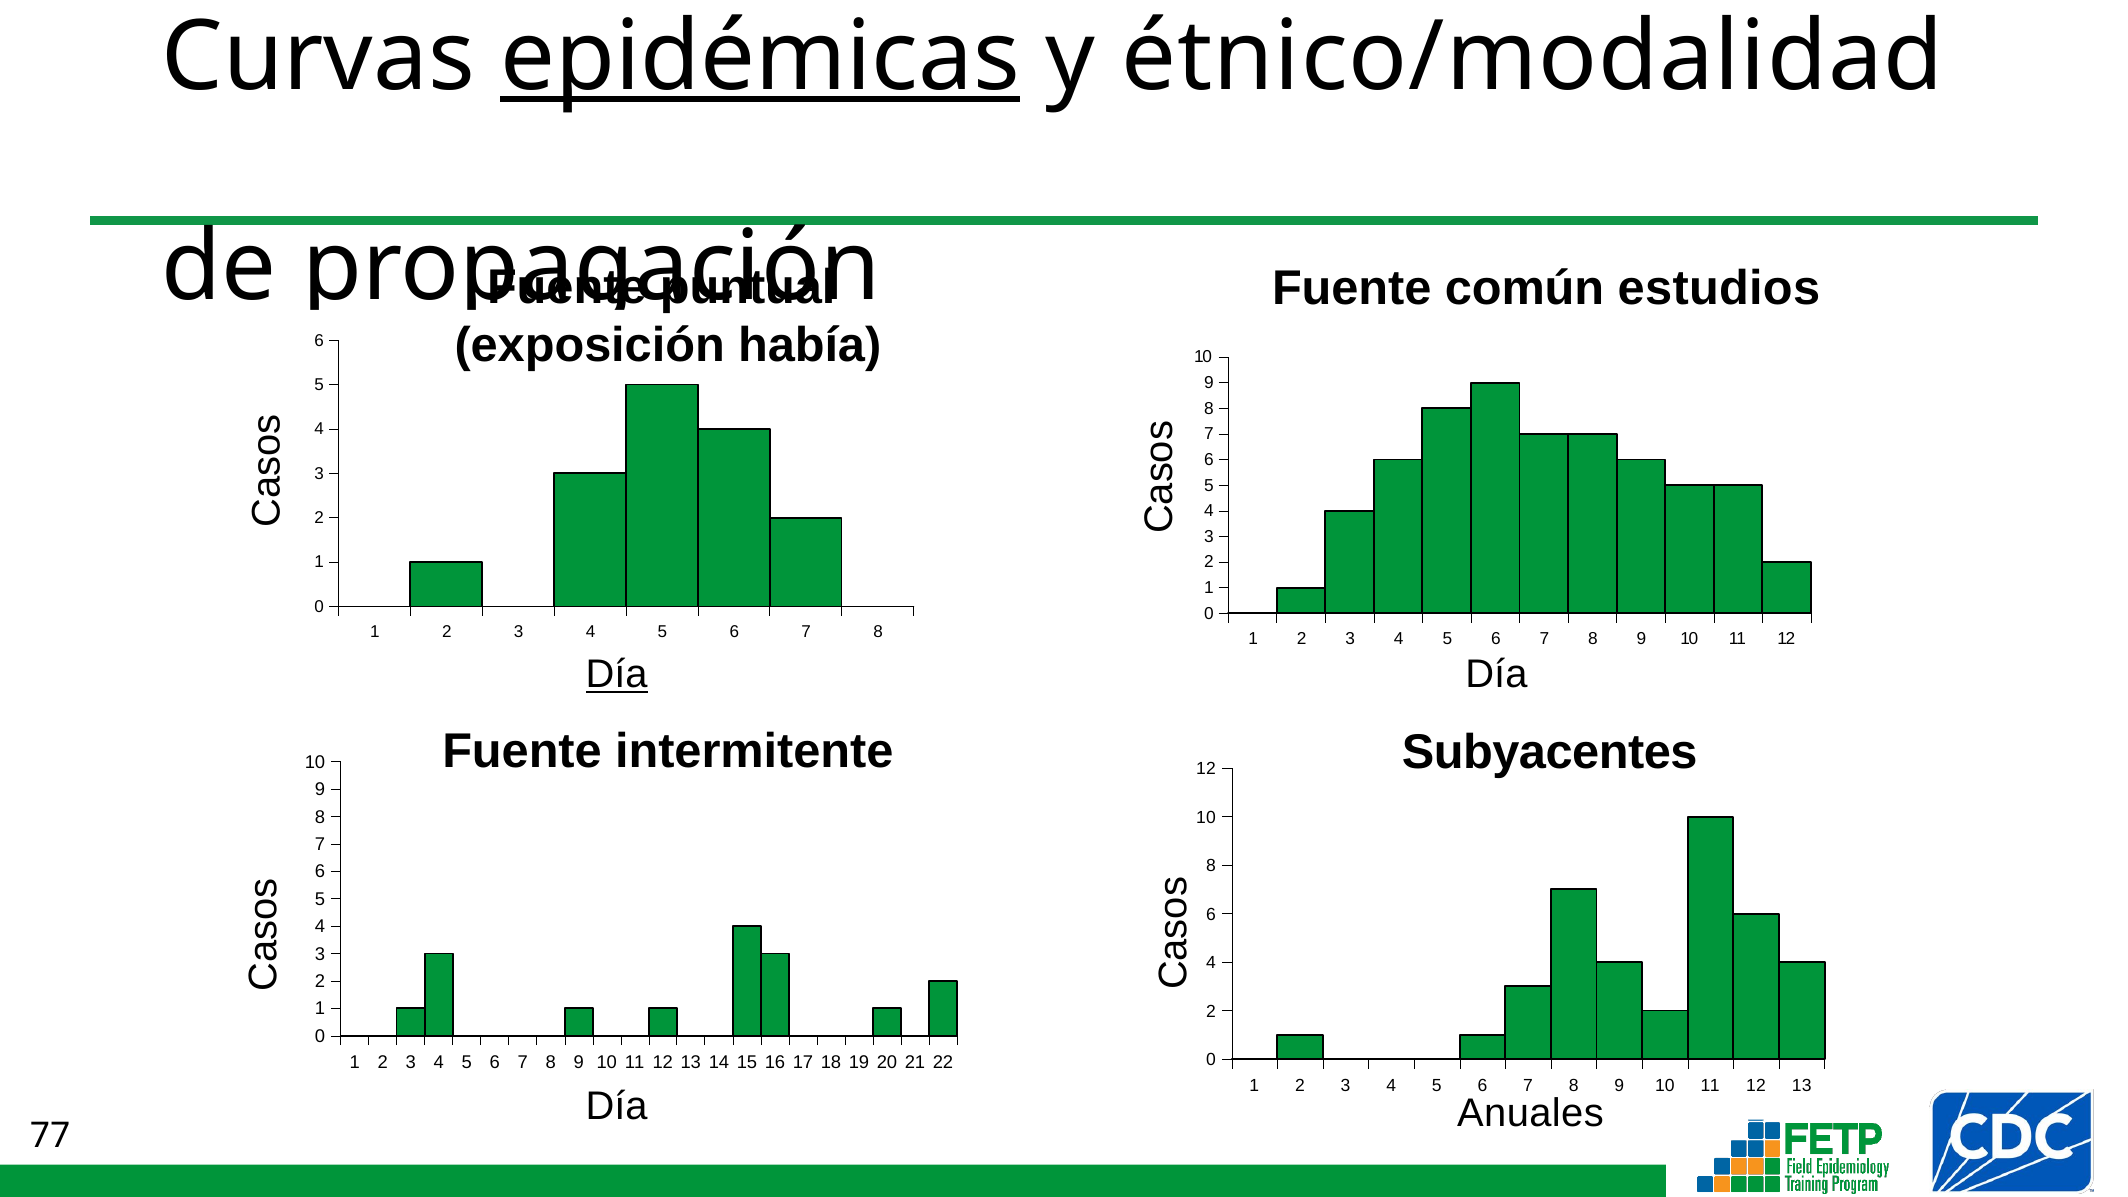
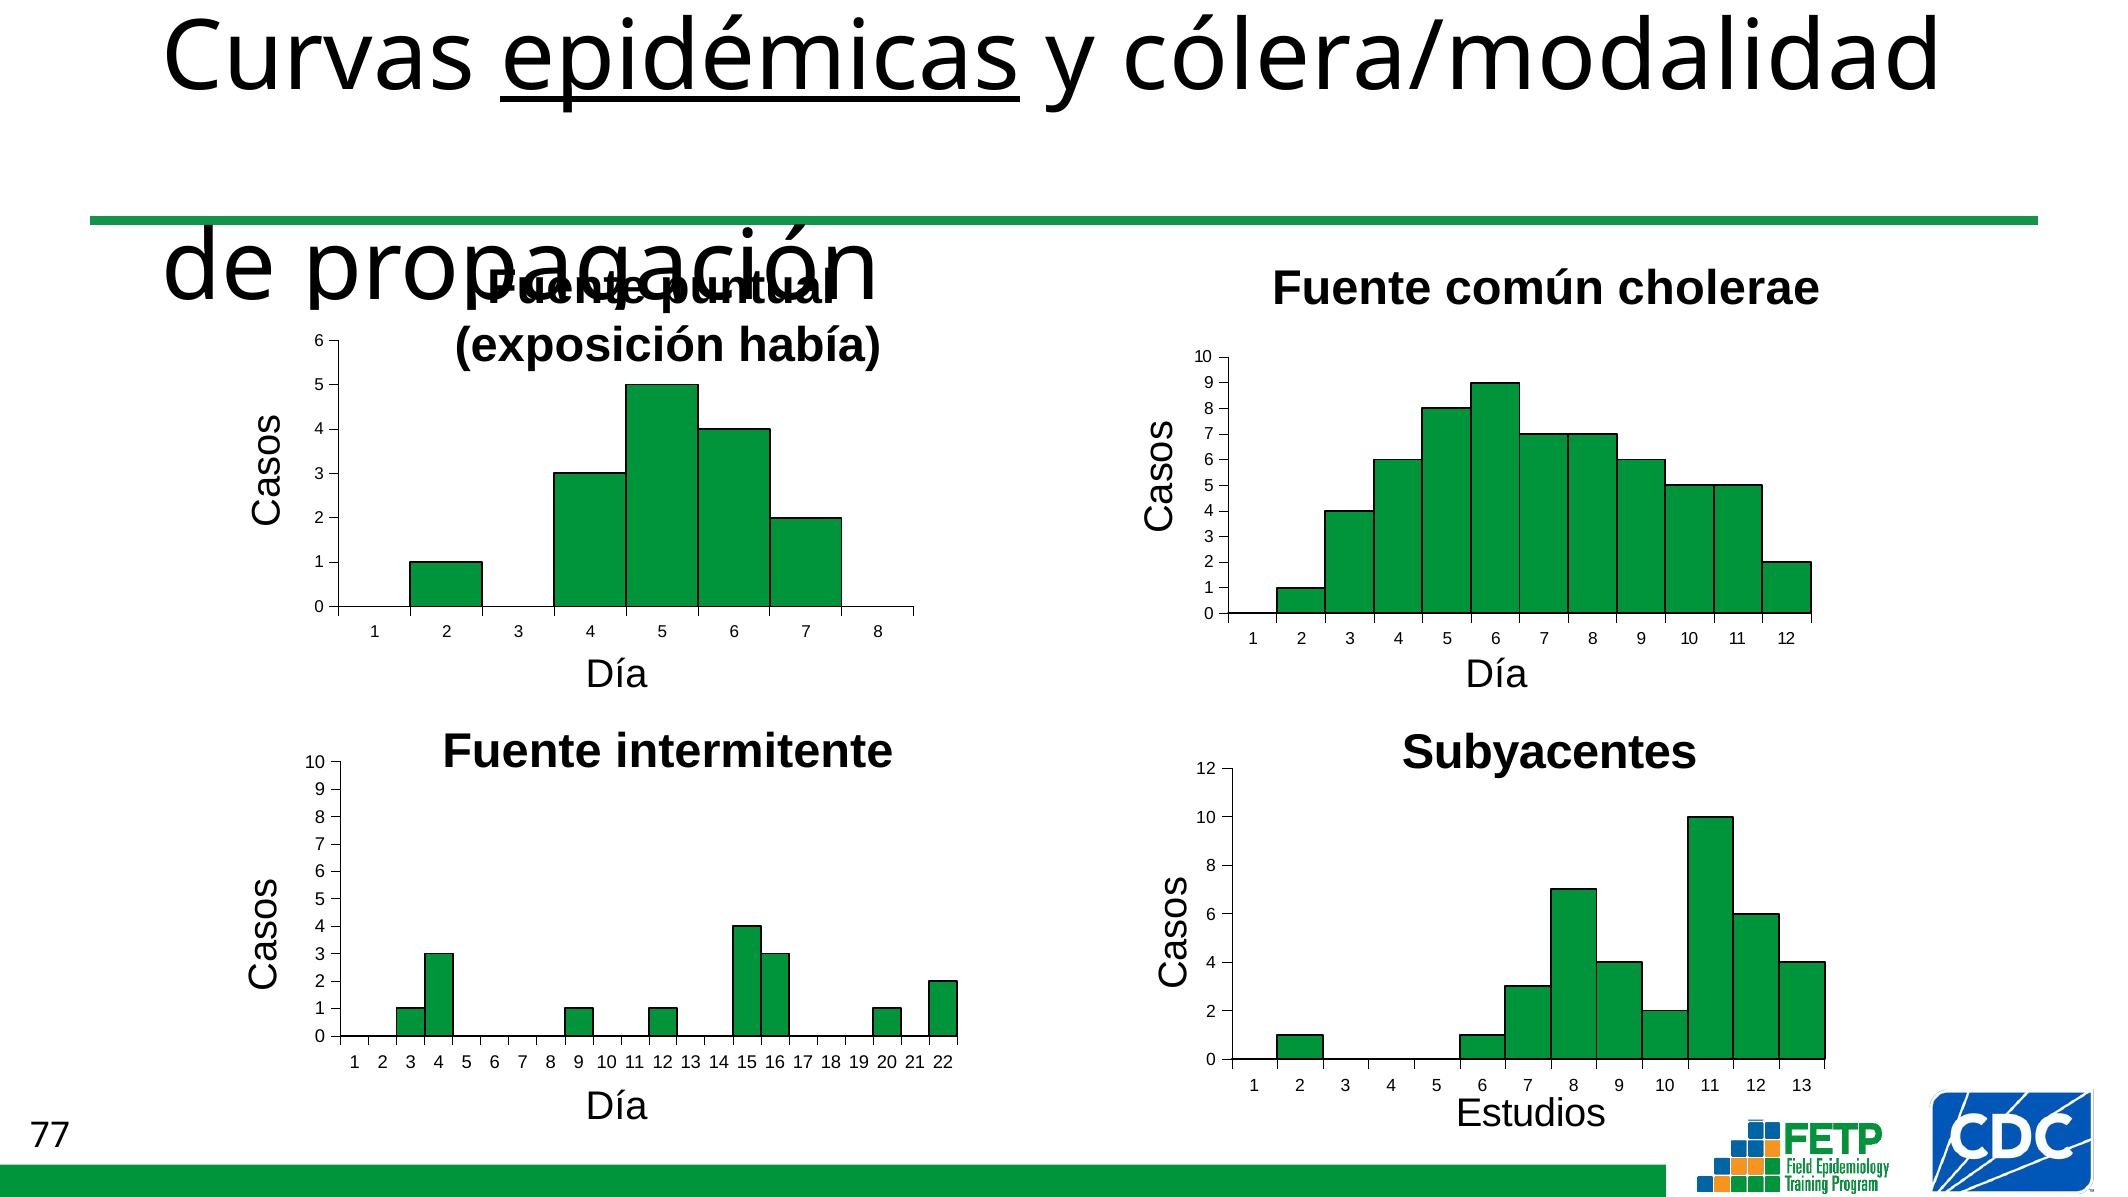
étnico/modalidad: étnico/modalidad -> cólera/modalidad (1533, 57)
estudios: estudios -> cholerae (1719, 288)
Día underline: present -> none (617, 675)
Anuales: Anuales -> Estudios (1531, 1113)
